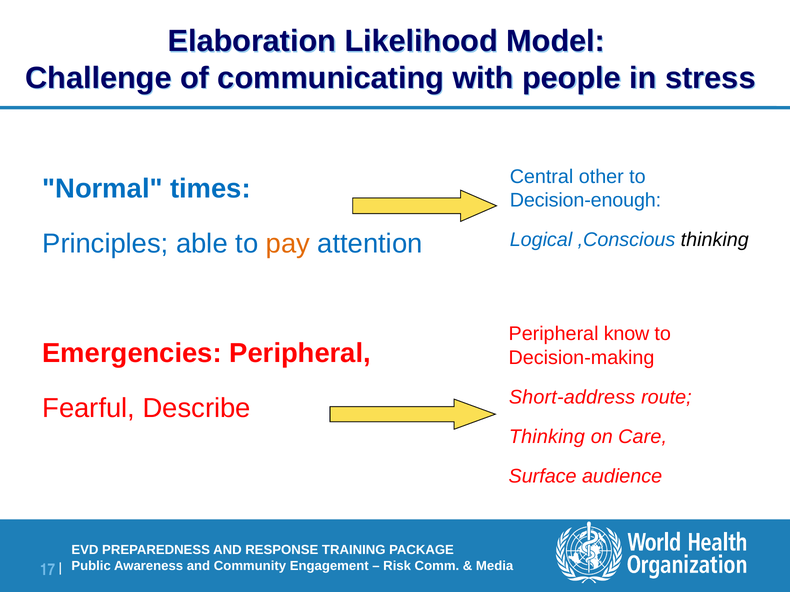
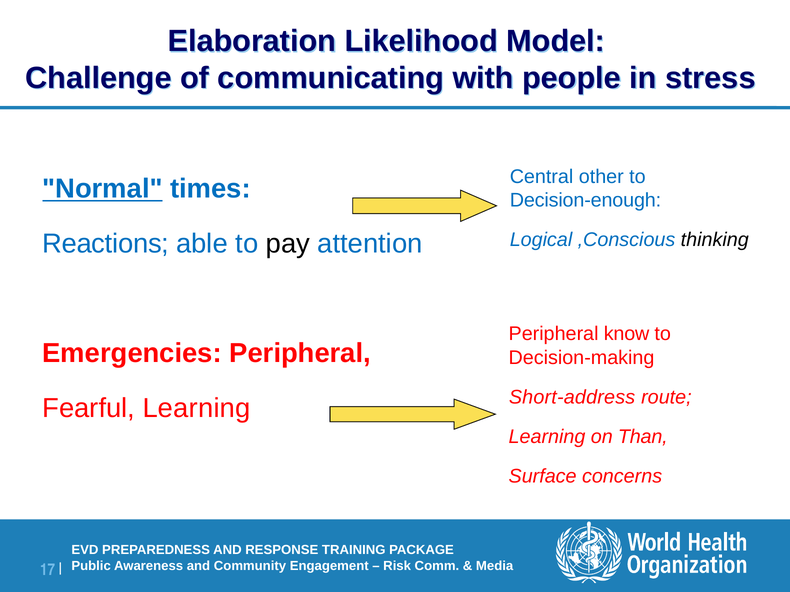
Normal underline: none -> present (102, 189)
Principles: Principles -> Reactions (106, 244)
pay colour: orange -> black (288, 244)
Fearful Describe: Describe -> Learning (197, 409)
Thinking: Thinking -> Learning (547, 437)
Care: Care -> Than (643, 437)
audience: audience -> concerns (622, 476)
